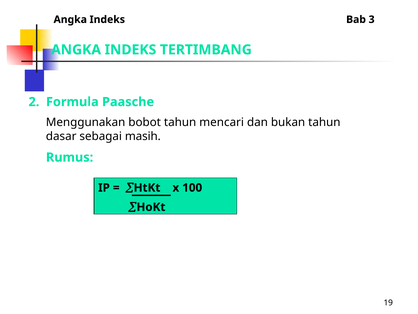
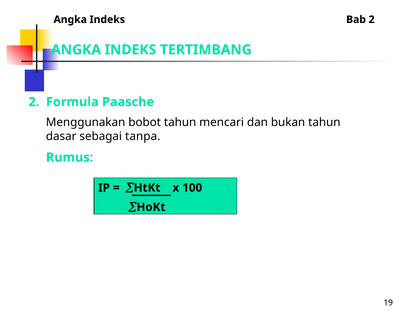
Bab 3: 3 -> 2 (372, 19)
masih: masih -> tanpa (143, 136)
